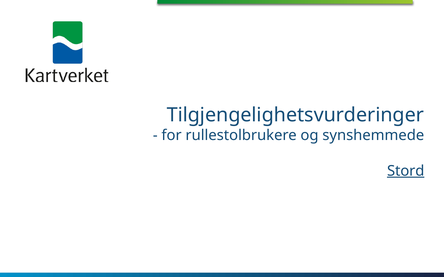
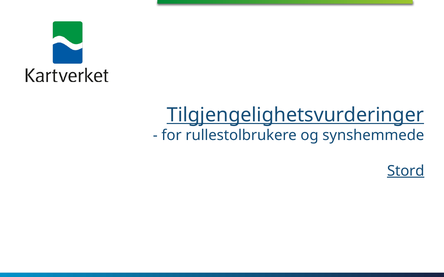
Tilgjengelighetsvurderinger underline: none -> present (295, 115)
